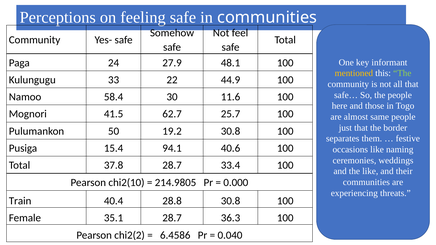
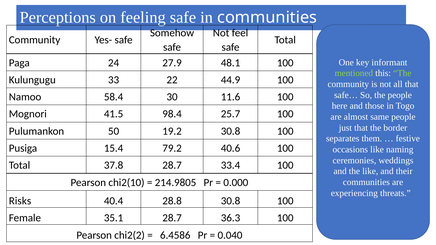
mentioned colour: yellow -> light green (354, 73)
62.7: 62.7 -> 98.4 (172, 114)
94.1: 94.1 -> 79.2 (172, 148)
Train: Train -> Risks (20, 201)
